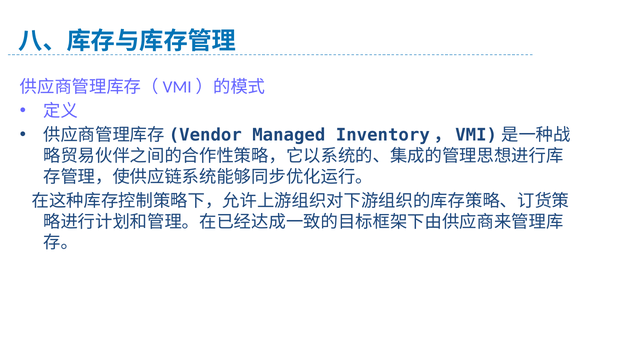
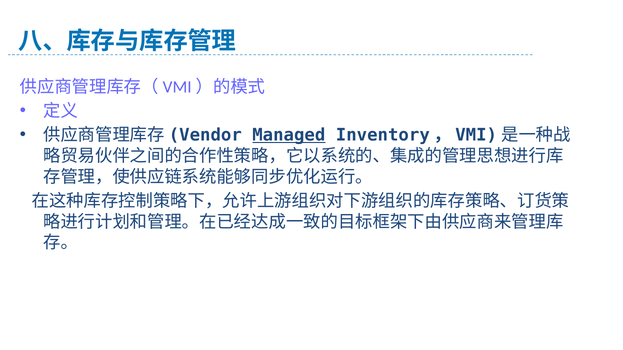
Managed underline: none -> present (289, 135)
